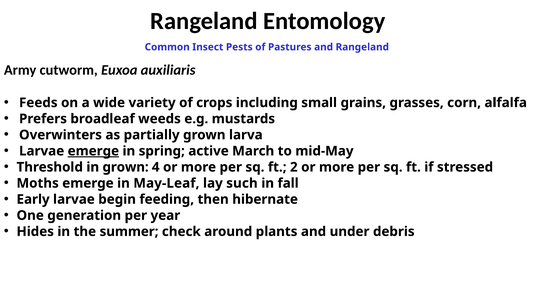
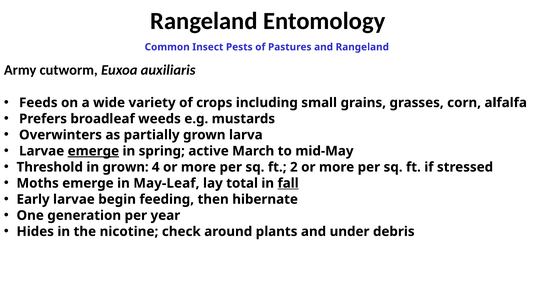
such: such -> total (242, 183)
fall underline: none -> present (288, 183)
summer: summer -> nicotine (129, 231)
